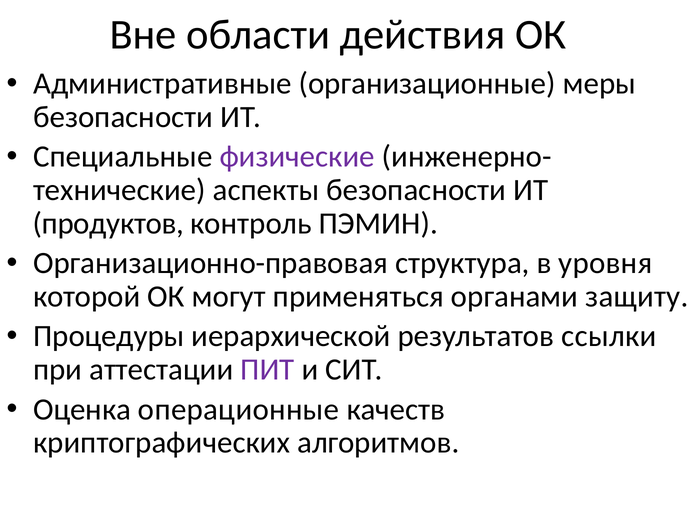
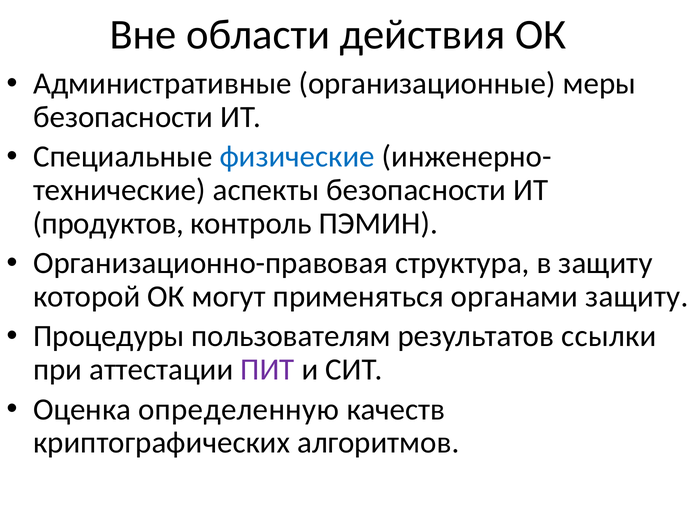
физические colour: purple -> blue (297, 157)
в уровня: уровня -> защиту (605, 264)
иерархической: иерархической -> пользователям (291, 337)
операционные: операционные -> определенную (239, 410)
